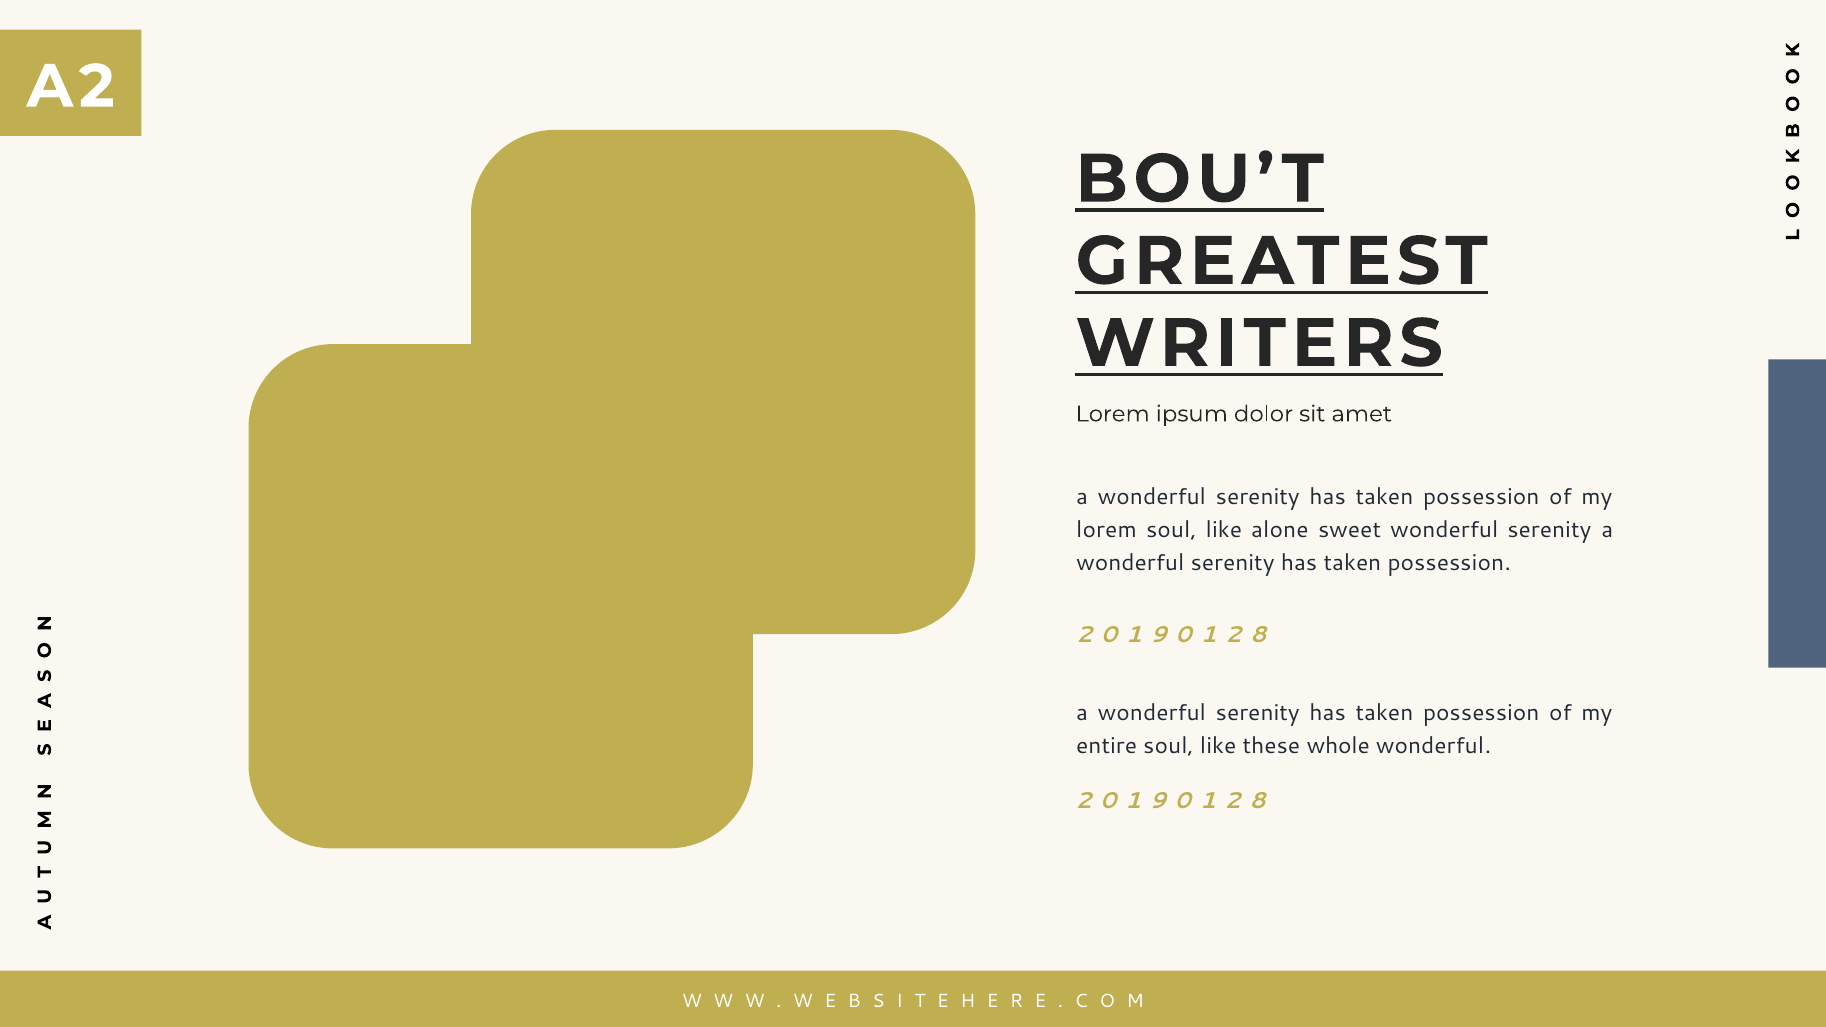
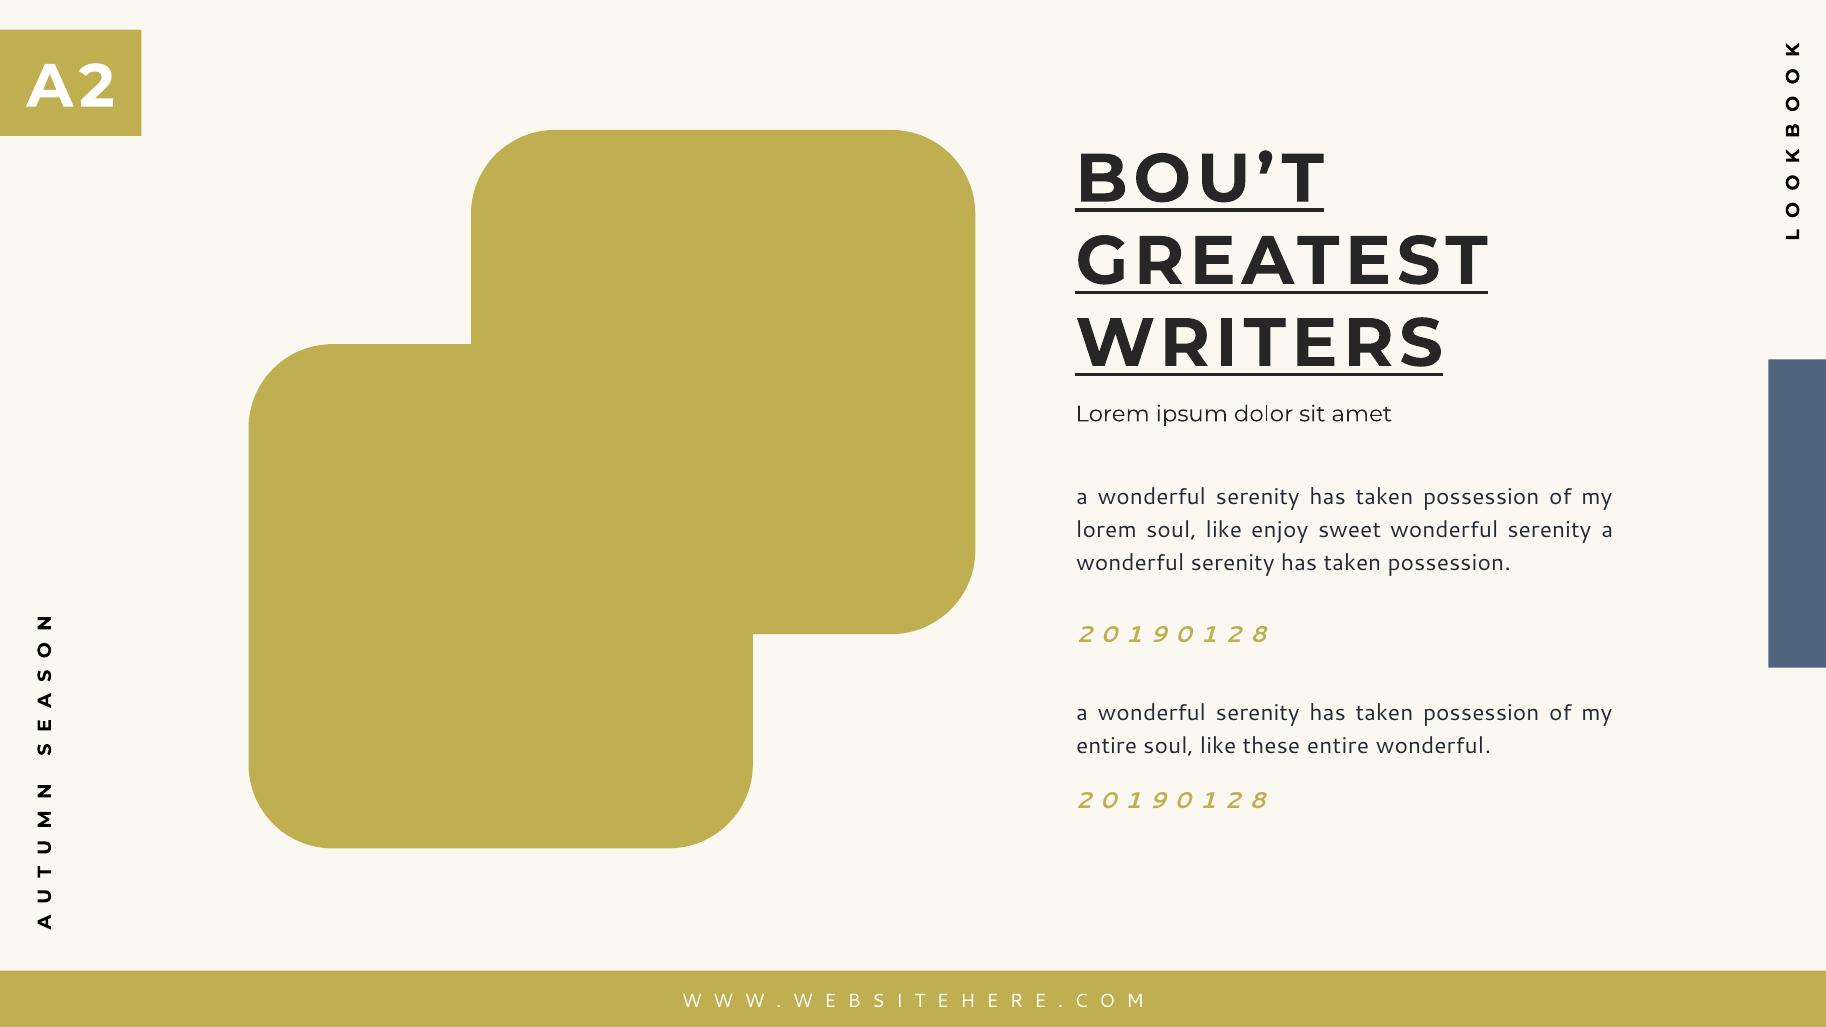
alone: alone -> enjoy (1280, 530)
these whole: whole -> entire (1338, 746)
